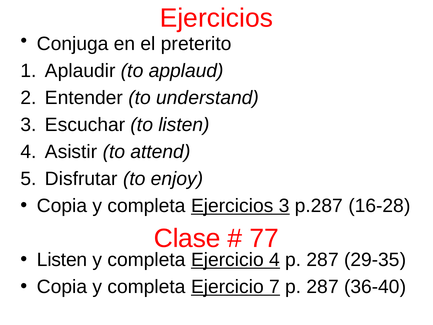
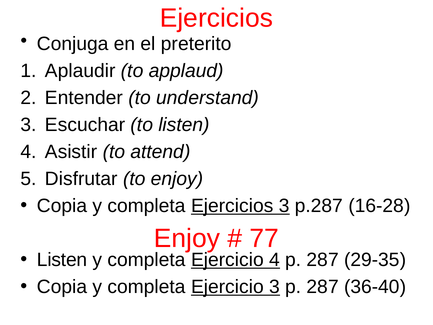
Clase: Clase -> Enjoy (187, 238)
Ejercicio 7: 7 -> 3 (274, 286)
